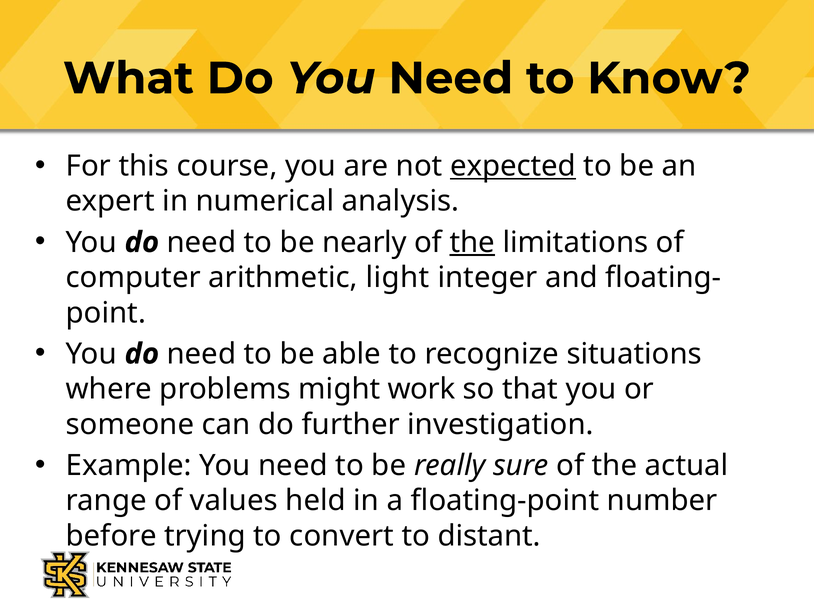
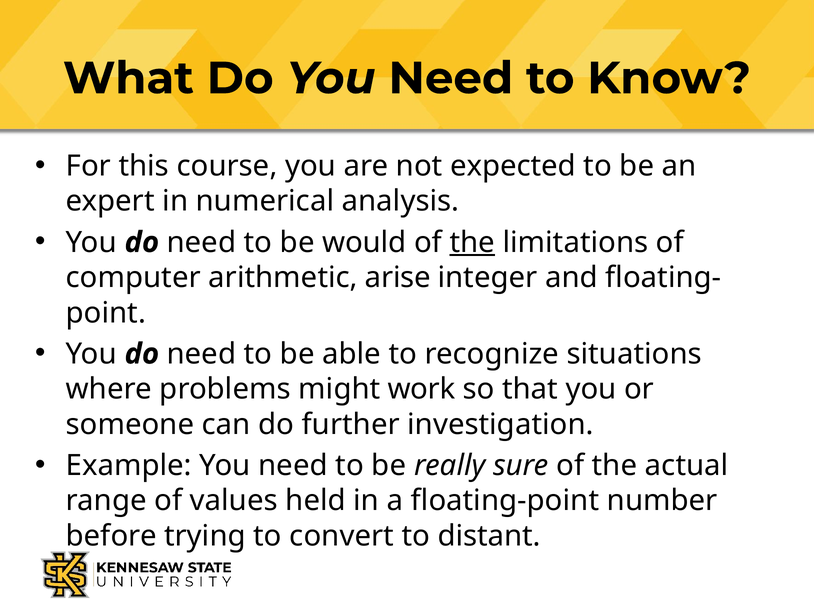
expected underline: present -> none (513, 166)
nearly: nearly -> would (364, 243)
light: light -> arise (398, 278)
